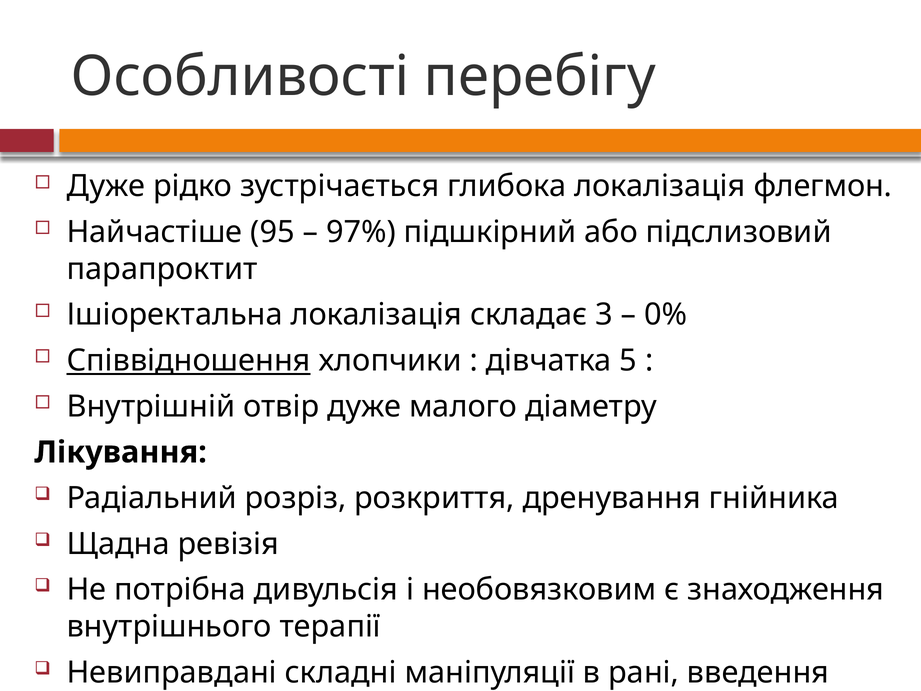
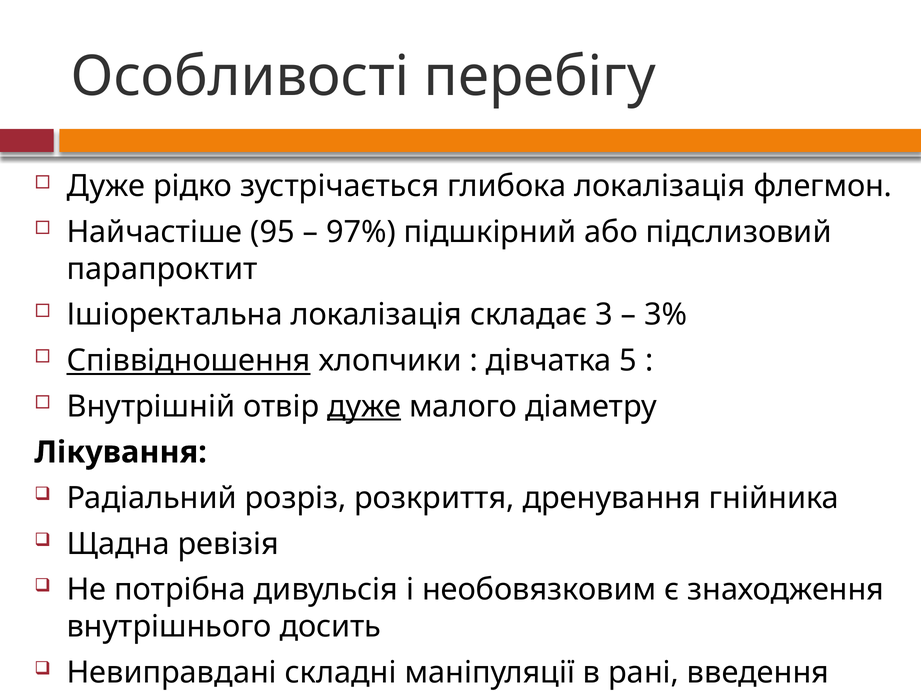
0%: 0% -> 3% (666, 315)
дуже underline: none -> present (364, 406)
терапії: терапії -> досить (330, 626)
